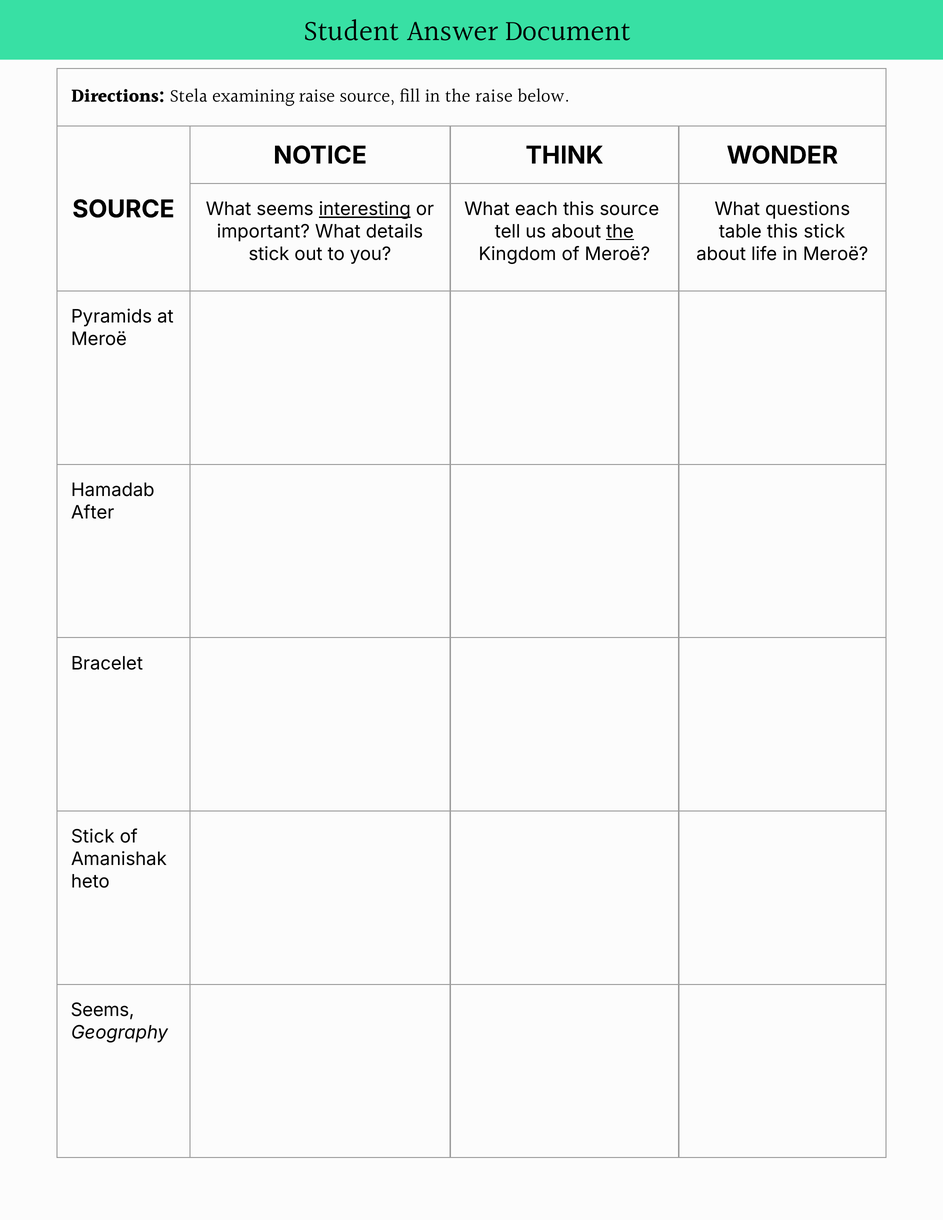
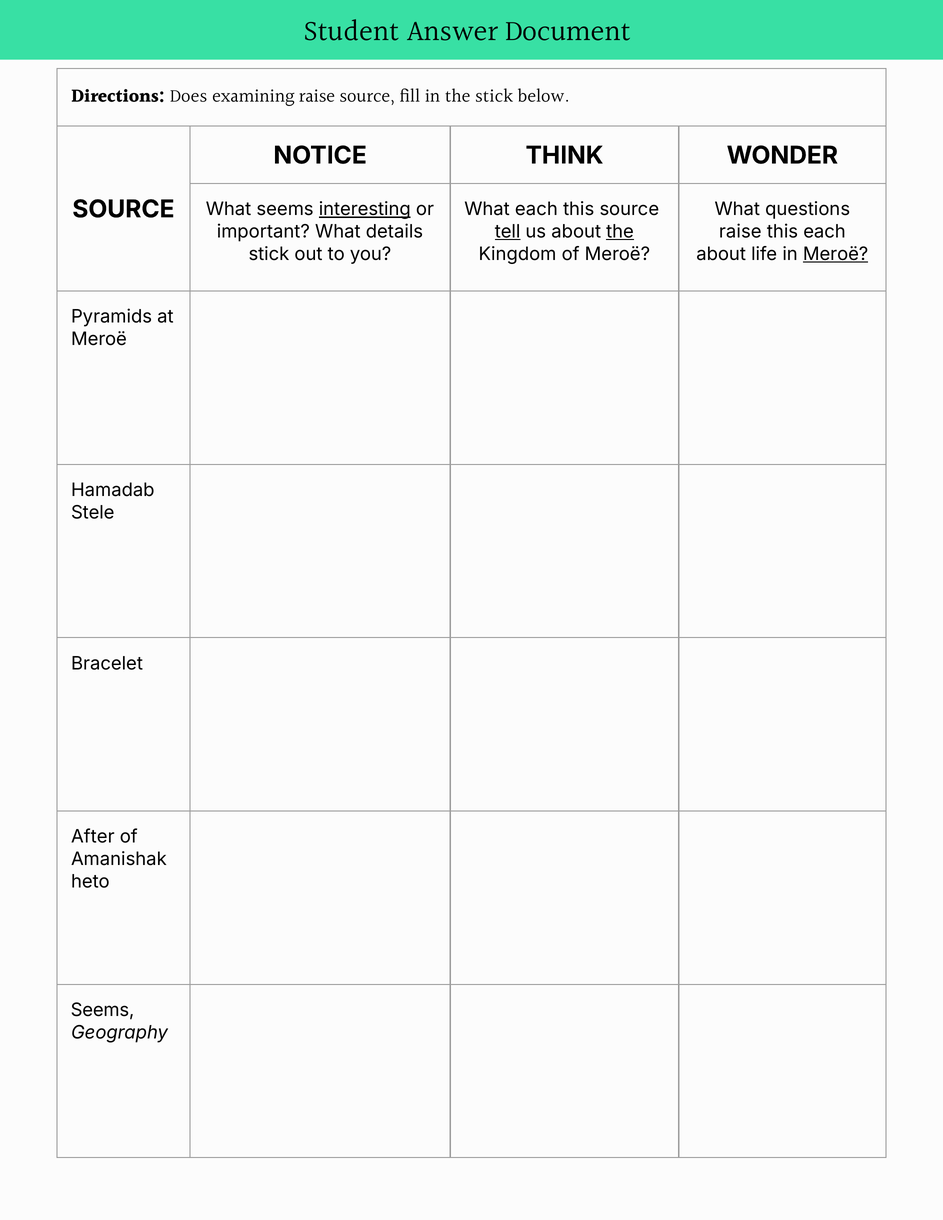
Stela: Stela -> Does (189, 97)
the raise: raise -> stick (494, 97)
tell underline: none -> present (508, 232)
table: table -> raise (740, 232)
this stick: stick -> each (824, 232)
Meroë underline: none -> present (836, 254)
After: After -> Stele (93, 513)
Stick: Stick -> After (93, 837)
